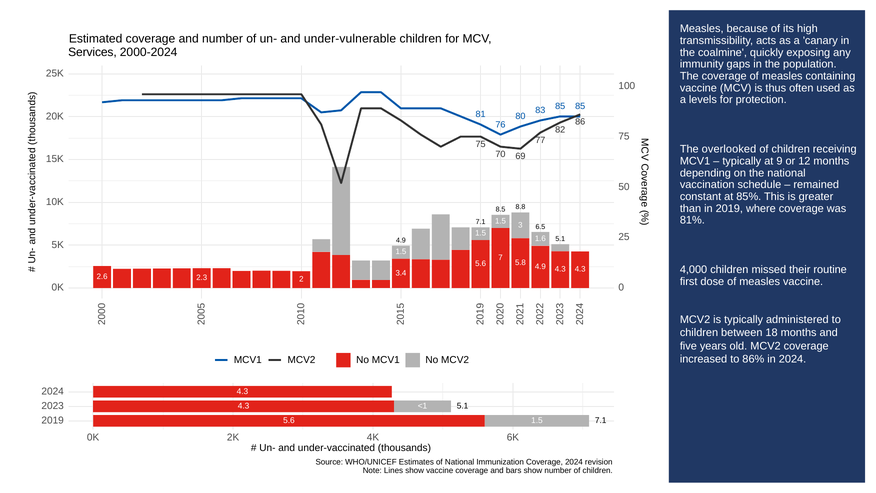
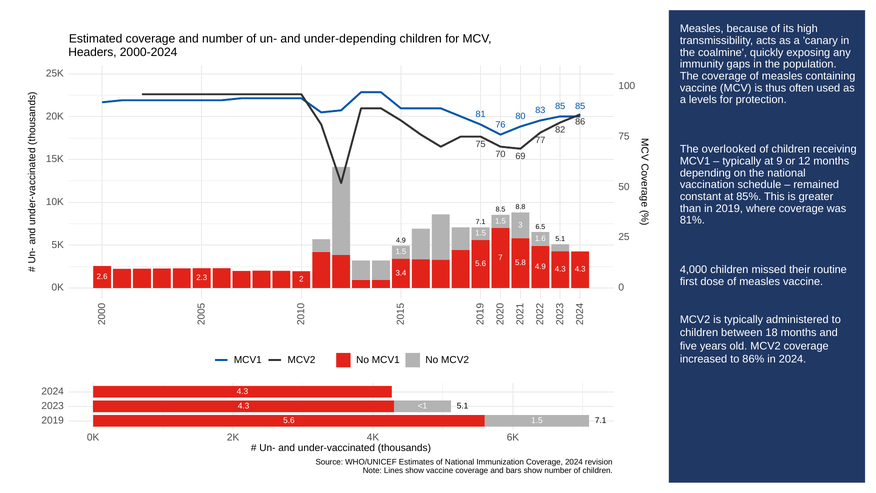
under-vulnerable: under-vulnerable -> under-depending (350, 39)
Services: Services -> Headers (92, 52)
